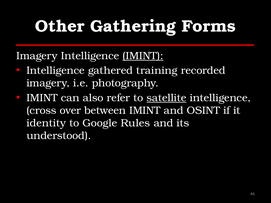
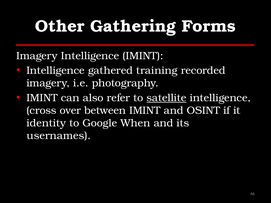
IMINT underline: present -> none (143, 56)
Rules: Rules -> When (135, 123)
understood: understood -> usernames (59, 136)
